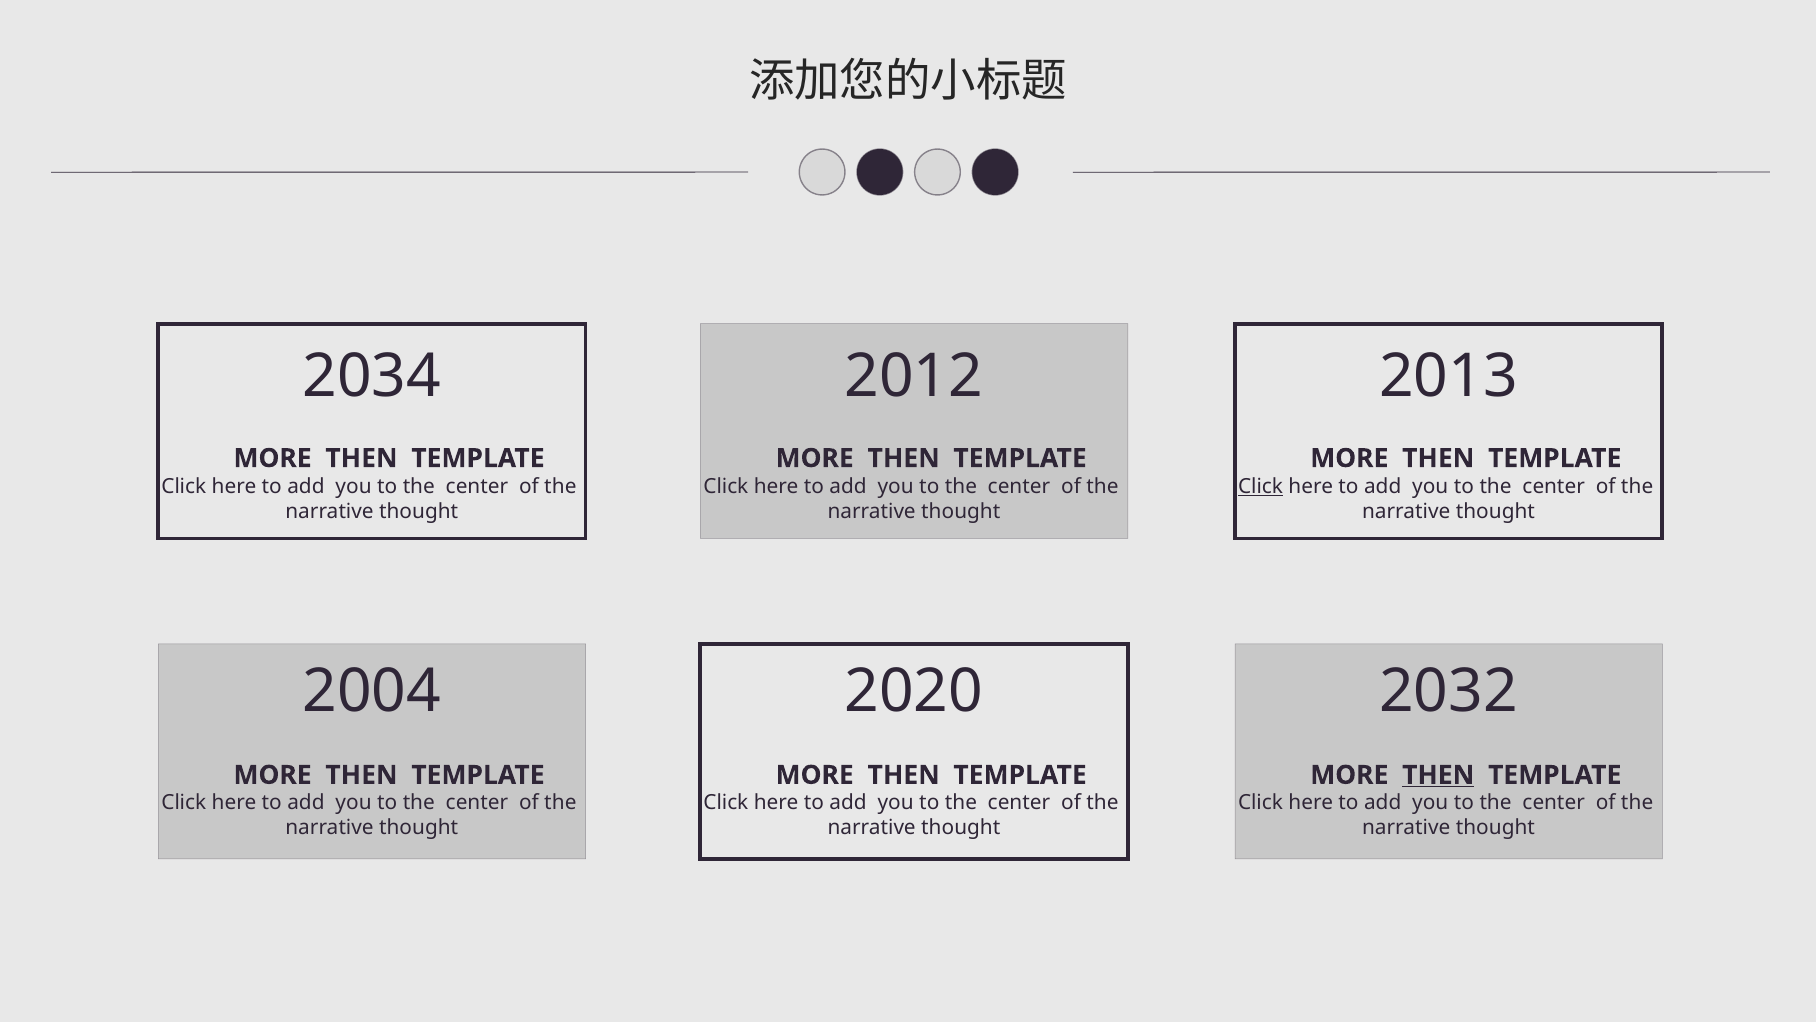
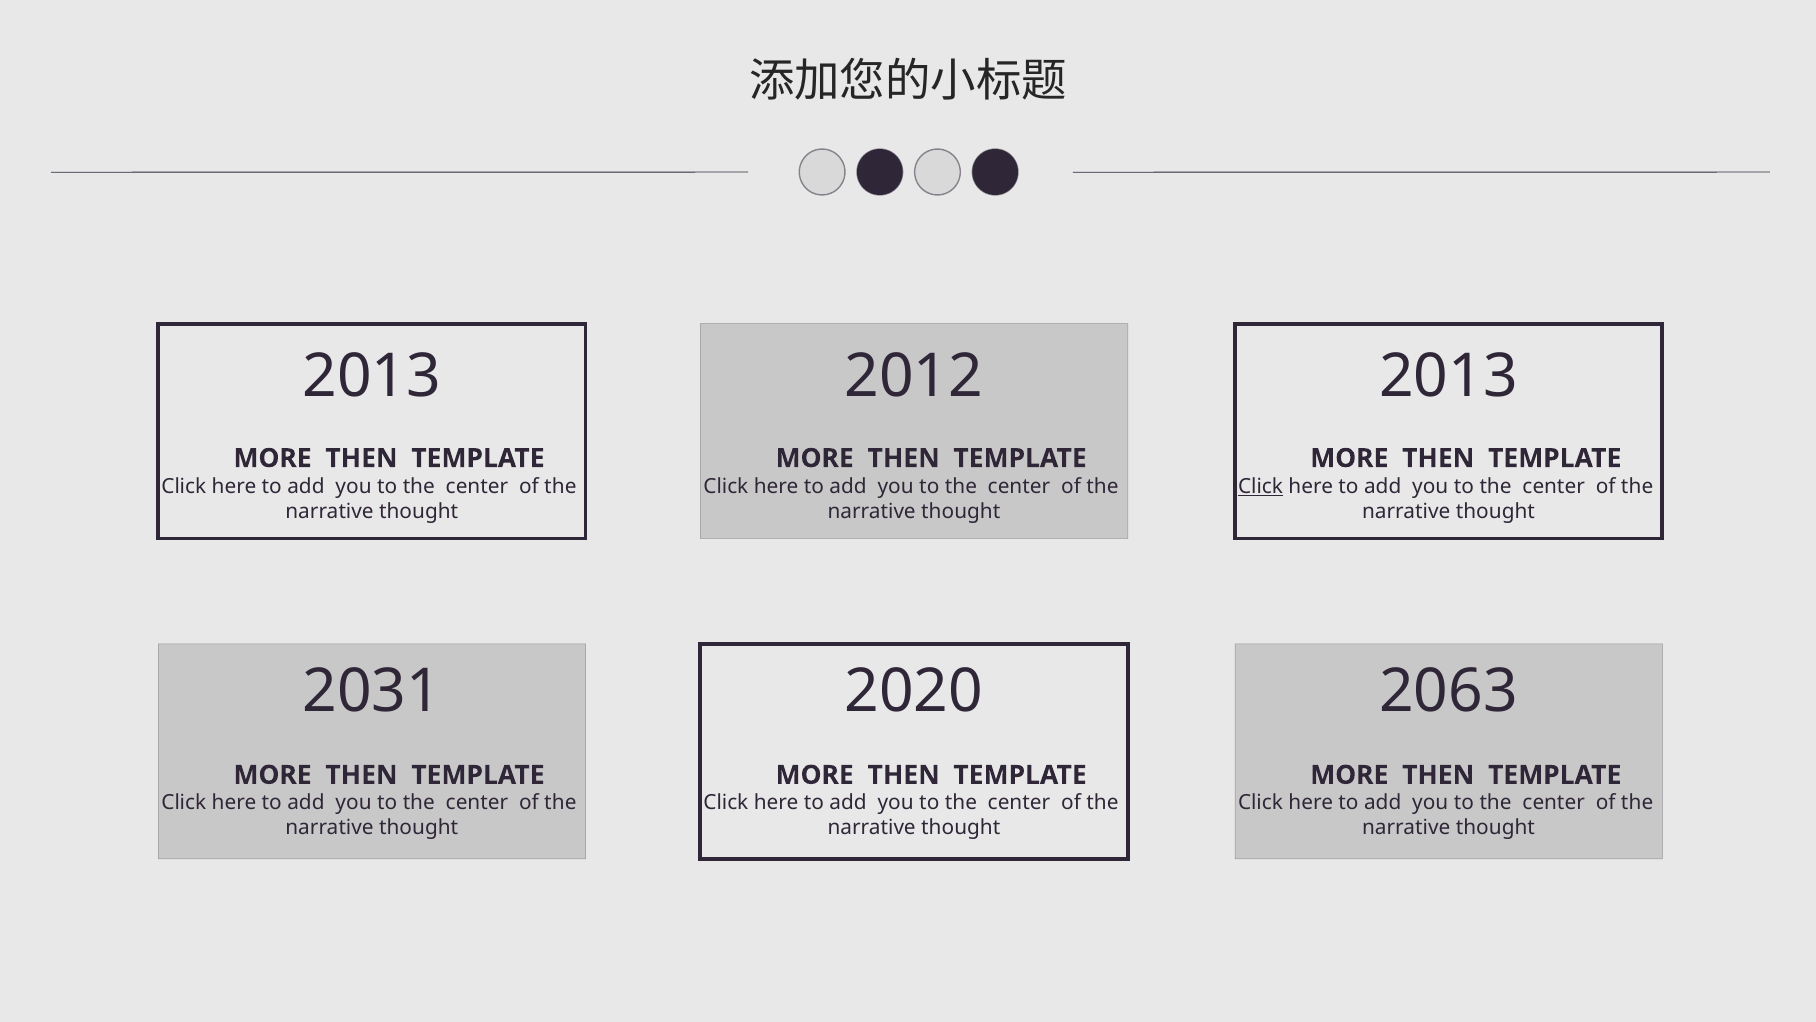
2034: 2034 -> 2013 (372, 376)
2004: 2004 -> 2031 (372, 691)
2032: 2032 -> 2063 (1449, 691)
THEN underline: present -> none (1438, 775)
